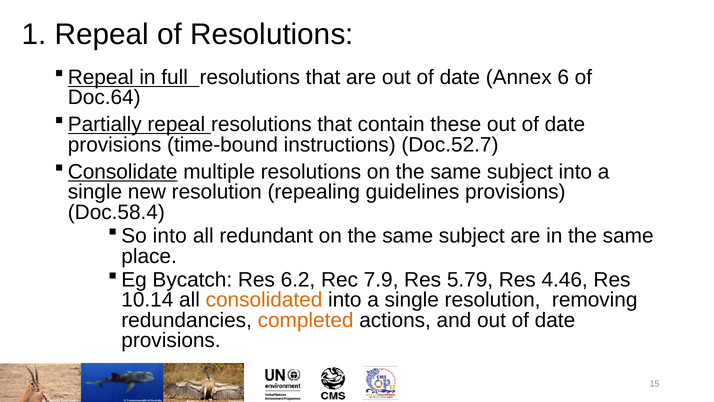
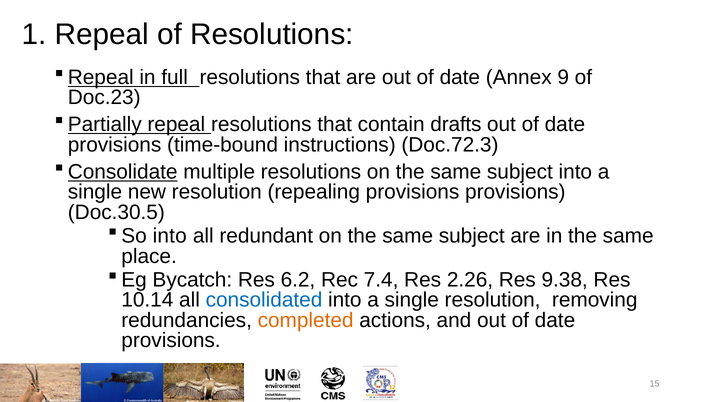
6: 6 -> 9 (563, 77)
Doc.64: Doc.64 -> Doc.23 (104, 97)
these: these -> drafts (456, 124)
Doc.52.7: Doc.52.7 -> Doc.72.3 (450, 145)
repealing guidelines: guidelines -> provisions (413, 192)
Doc.58.4: Doc.58.4 -> Doc.30.5 (116, 212)
7.9: 7.9 -> 7.4 (381, 280)
5.79: 5.79 -> 2.26 (470, 280)
4.46: 4.46 -> 9.38 (565, 280)
consolidated colour: orange -> blue (264, 300)
